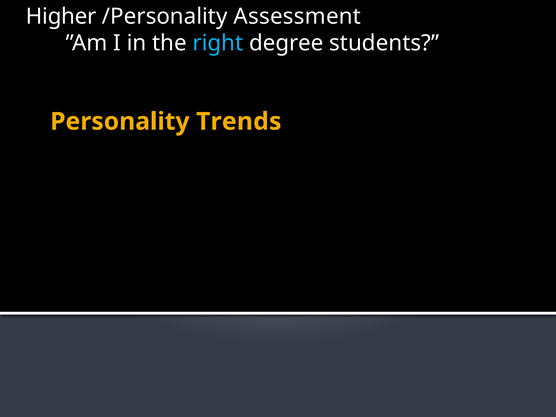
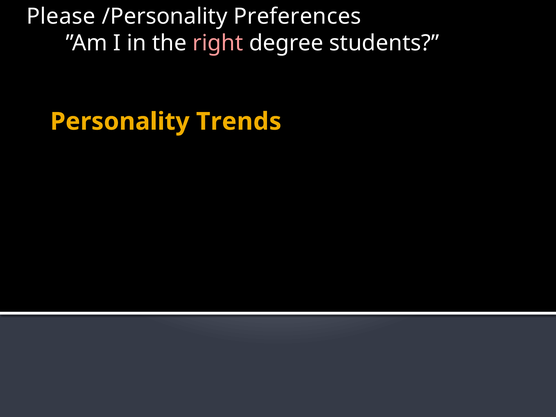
Higher: Higher -> Please (61, 16)
Assessment: Assessment -> Preferences (297, 16)
right colour: light blue -> pink (218, 43)
